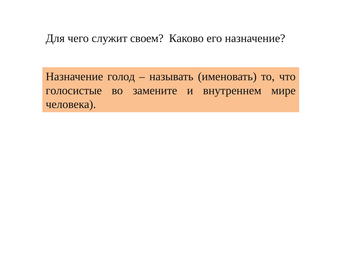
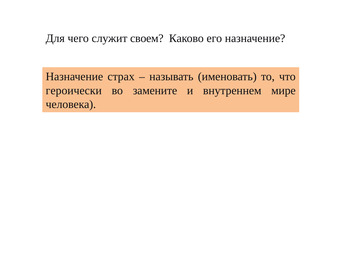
голод: голод -> страх (121, 77)
голосистые: голосистые -> героически (74, 91)
